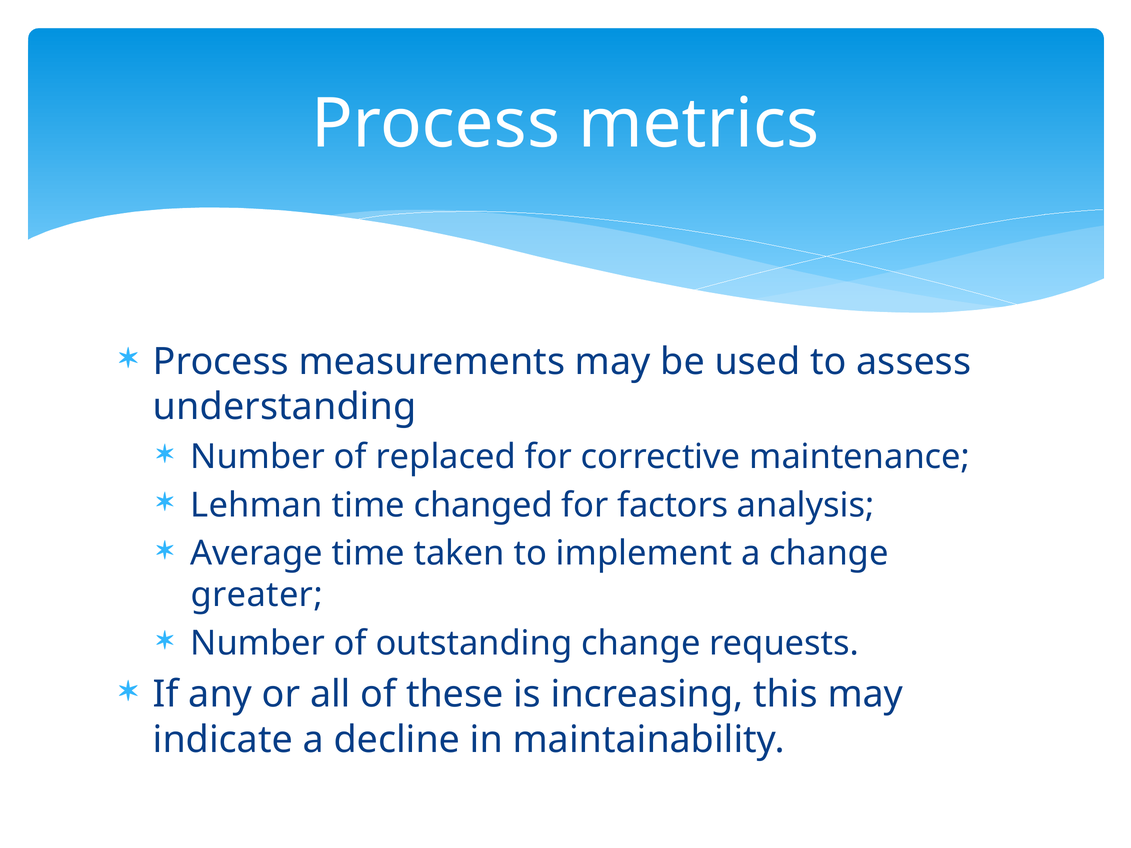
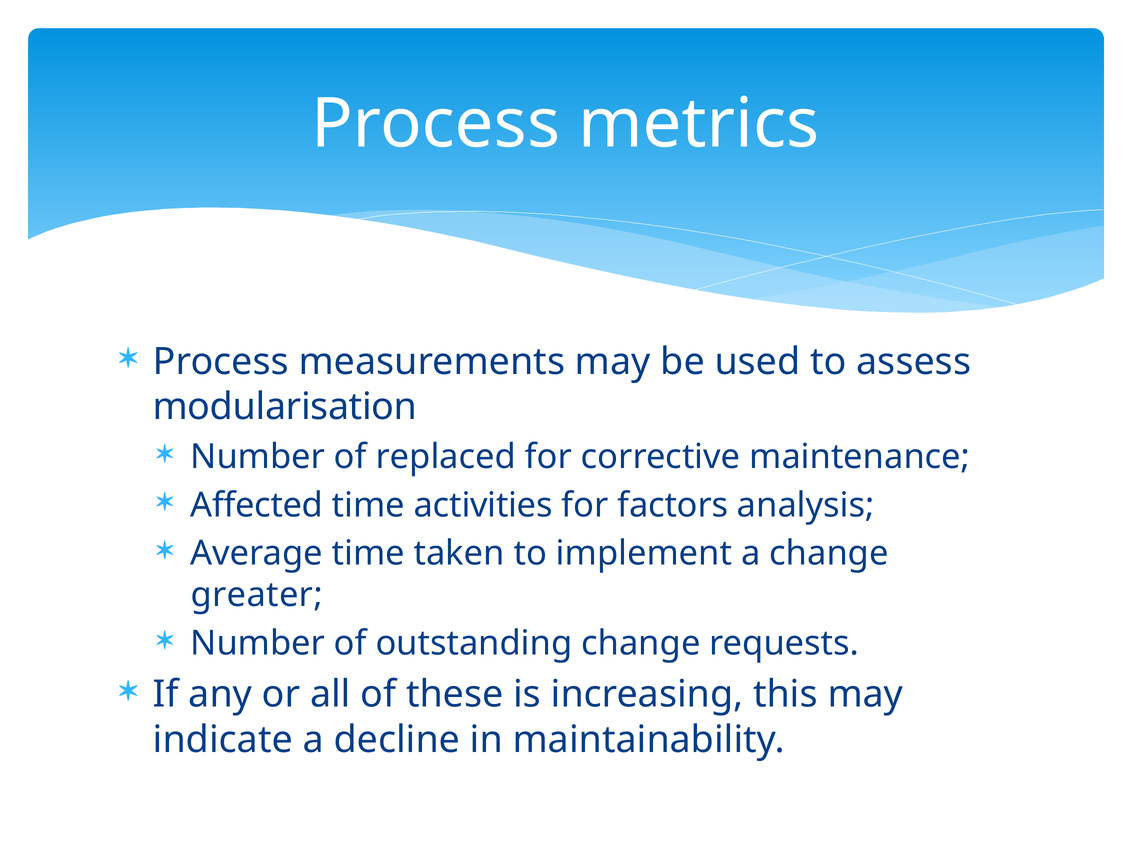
understanding: understanding -> modularisation (285, 407)
Lehman: Lehman -> Affected (257, 505)
changed: changed -> activities (483, 505)
